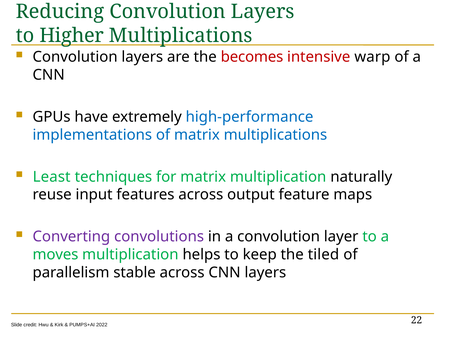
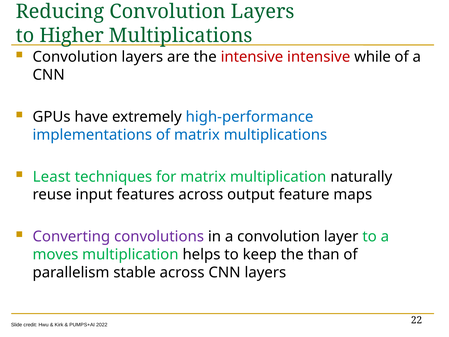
the becomes: becomes -> intensive (252, 57)
warp: warp -> while (373, 57)
tiled: tiled -> than (324, 254)
